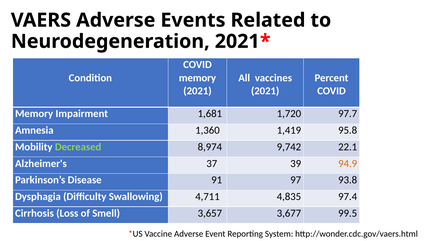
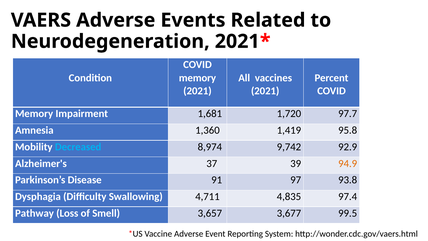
Decreased colour: light green -> light blue (78, 147)
22.1: 22.1 -> 92.9 (348, 147)
Cirrhosis: Cirrhosis -> Pathway (34, 213)
